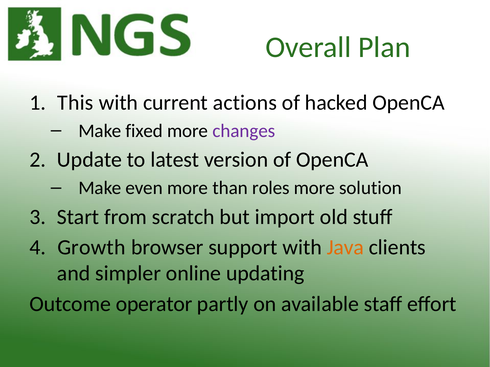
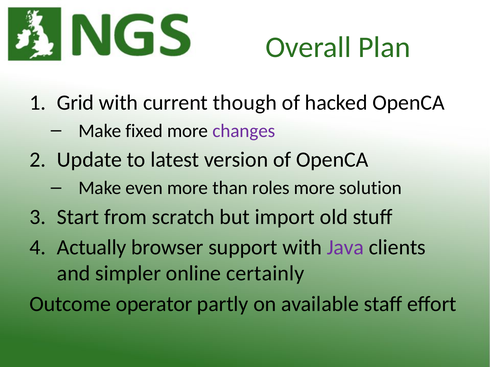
This: This -> Grid (76, 103)
actions: actions -> though (245, 103)
Growth: Growth -> Actually (92, 248)
Java colour: orange -> purple (345, 248)
updating: updating -> certainly (265, 274)
